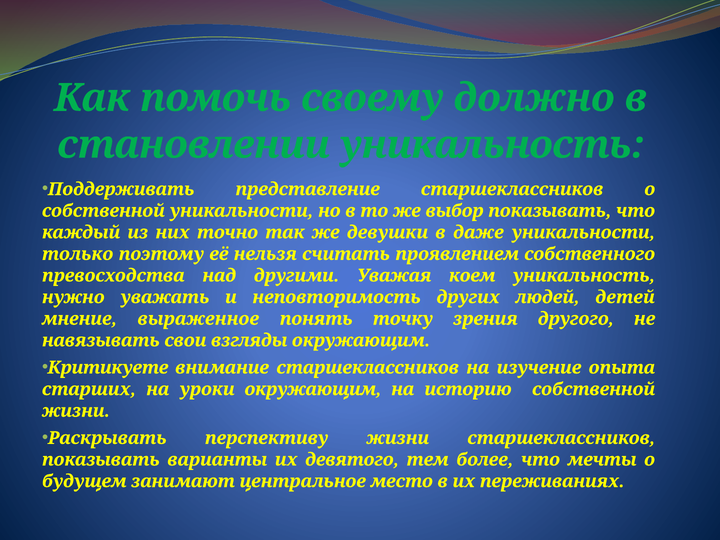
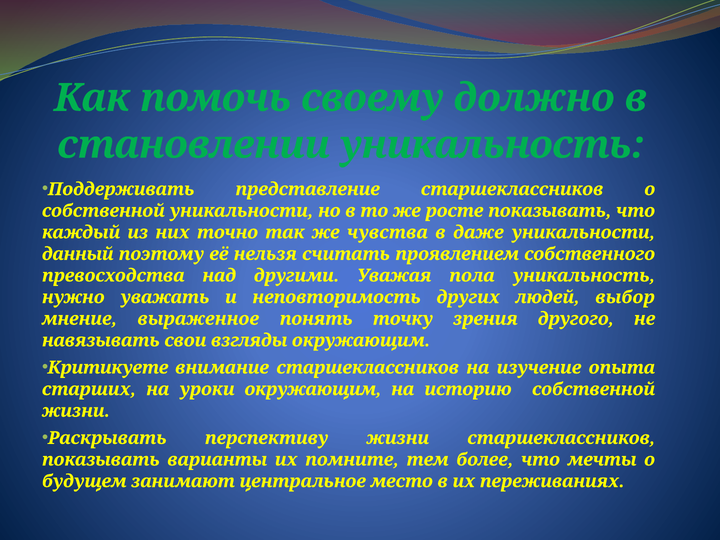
выбор: выбор -> росте (455, 211)
девушки: девушки -> чувства (387, 232)
только: только -> данный (78, 254)
коем: коем -> пола (472, 276)
детей: детей -> выбор (625, 297)
девятого: девятого -> помните (352, 460)
